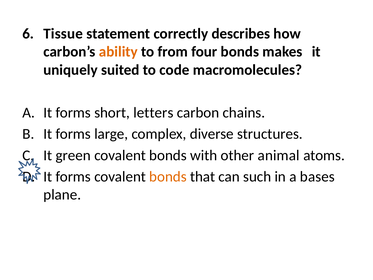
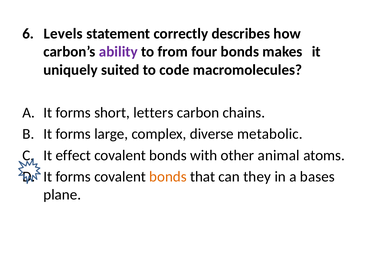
Tissue: Tissue -> Levels (63, 34)
ability colour: orange -> purple (118, 52)
structures: structures -> metabolic (270, 134)
green: green -> effect (73, 155)
such: such -> they (257, 177)
